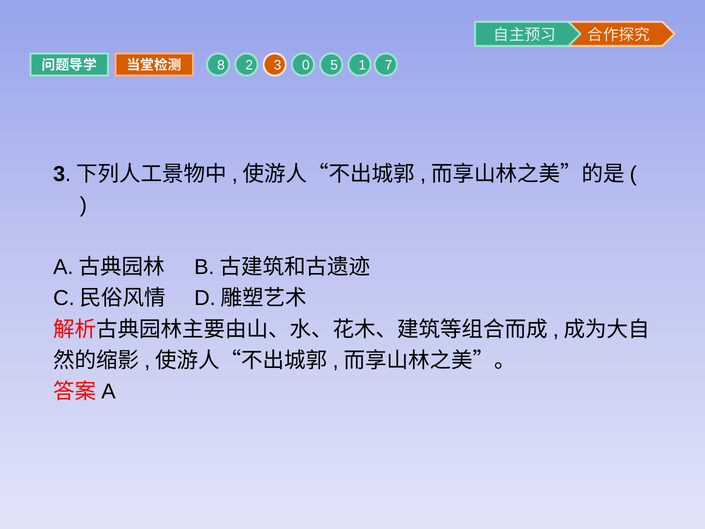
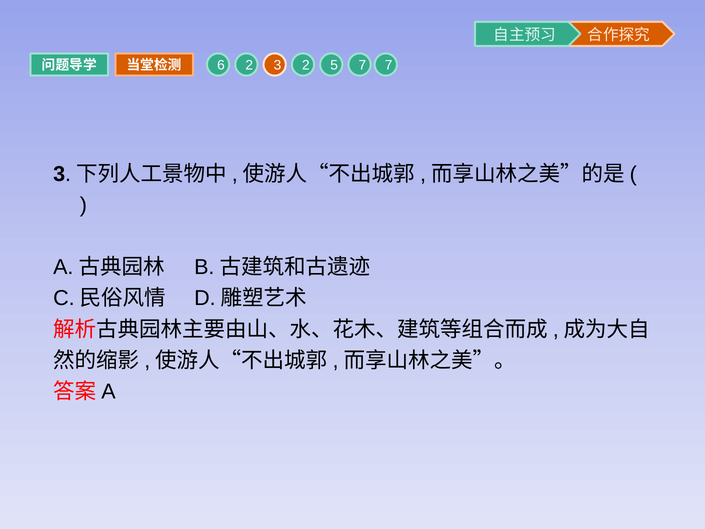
8: 8 -> 6 (221, 65)
3 0: 0 -> 2 (306, 65)
5 1: 1 -> 7 (362, 65)
